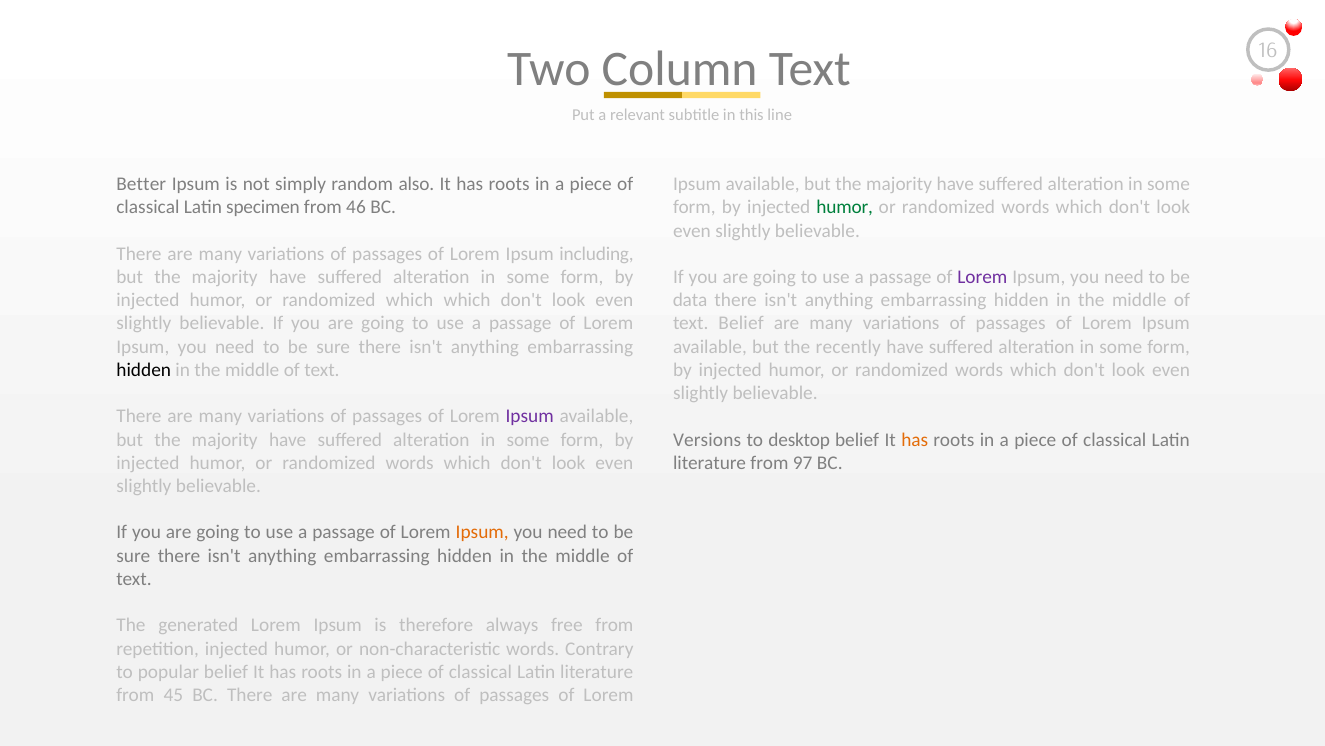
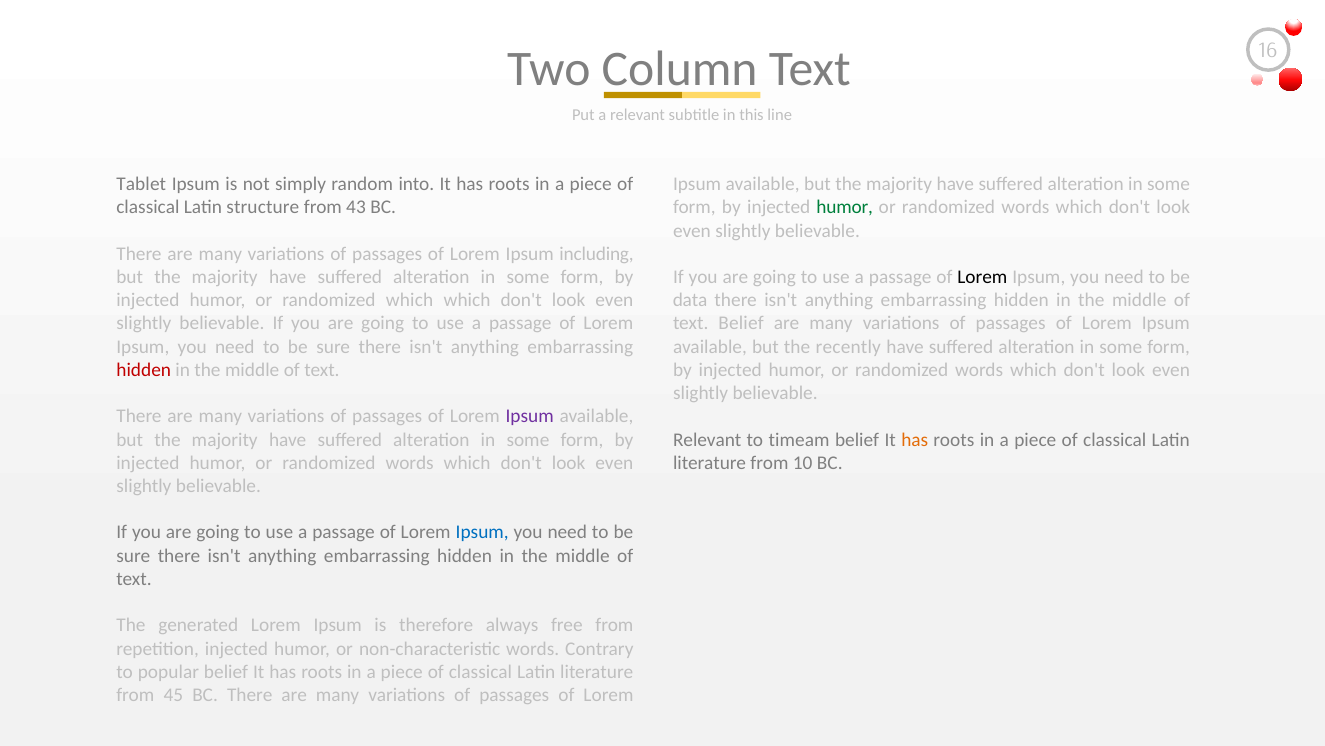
Better: Better -> Tablet (141, 184)
also: also -> into (416, 184)
specimen: specimen -> structure (263, 207)
46: 46 -> 43 (356, 207)
Lorem colour: purple -> black (982, 277)
hidden colour: black -> red (144, 370)
Versions: Versions -> Relevant (707, 439)
desktop: desktop -> timeam (799, 439)
97: 97 -> 10 (803, 462)
Ipsum colour: orange -> blue (482, 532)
